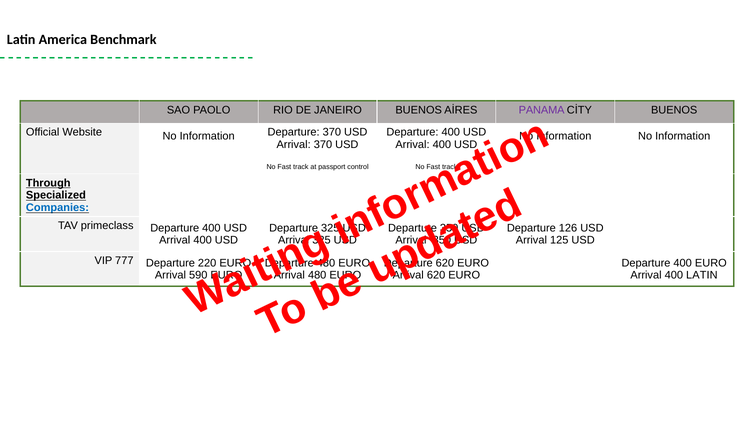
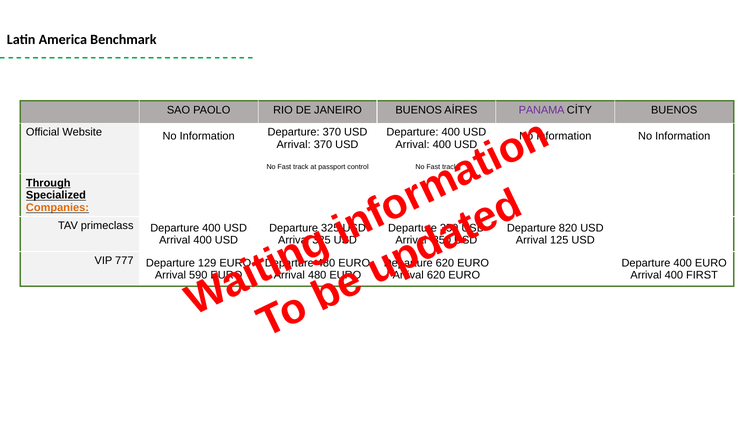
Companies colour: blue -> orange (57, 208)
126: 126 -> 820 (568, 228)
220: 220 -> 129 (207, 263)
400 LATIN: LATIN -> FIRST (702, 275)
